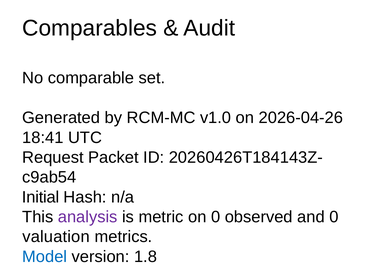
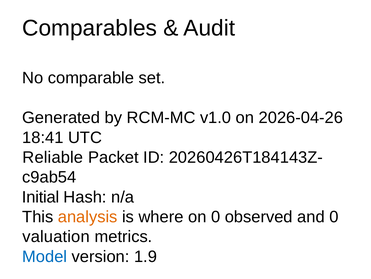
Request: Request -> Reliable (53, 157)
analysis colour: purple -> orange (88, 216)
metric: metric -> where (161, 216)
1.8: 1.8 -> 1.9 (146, 256)
